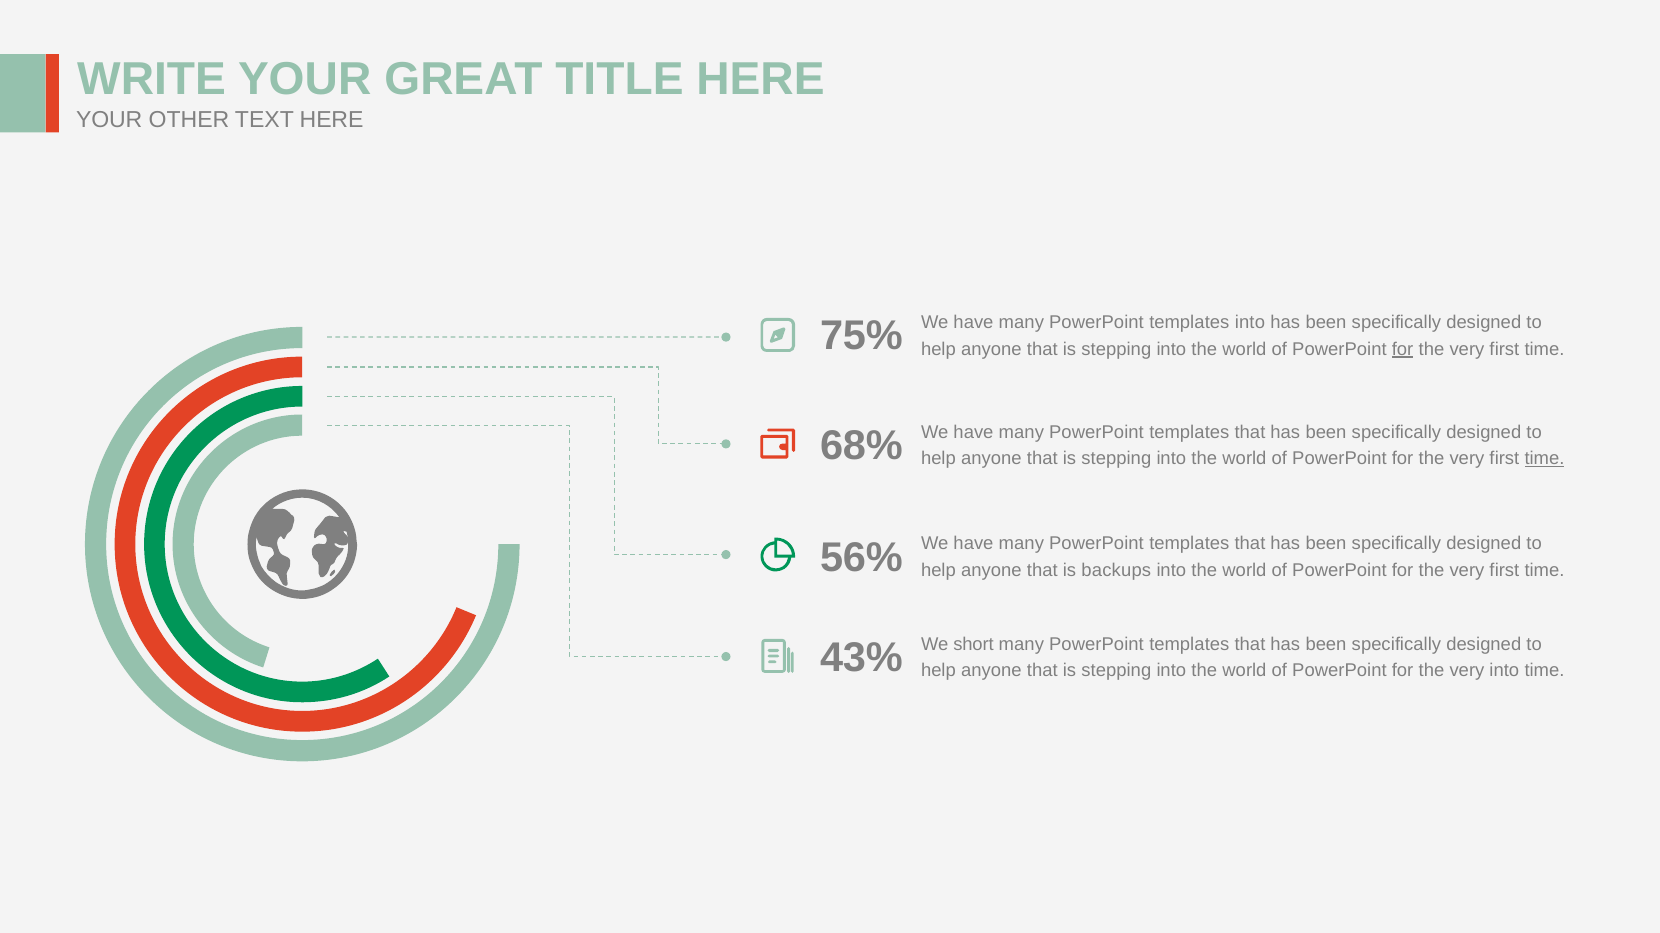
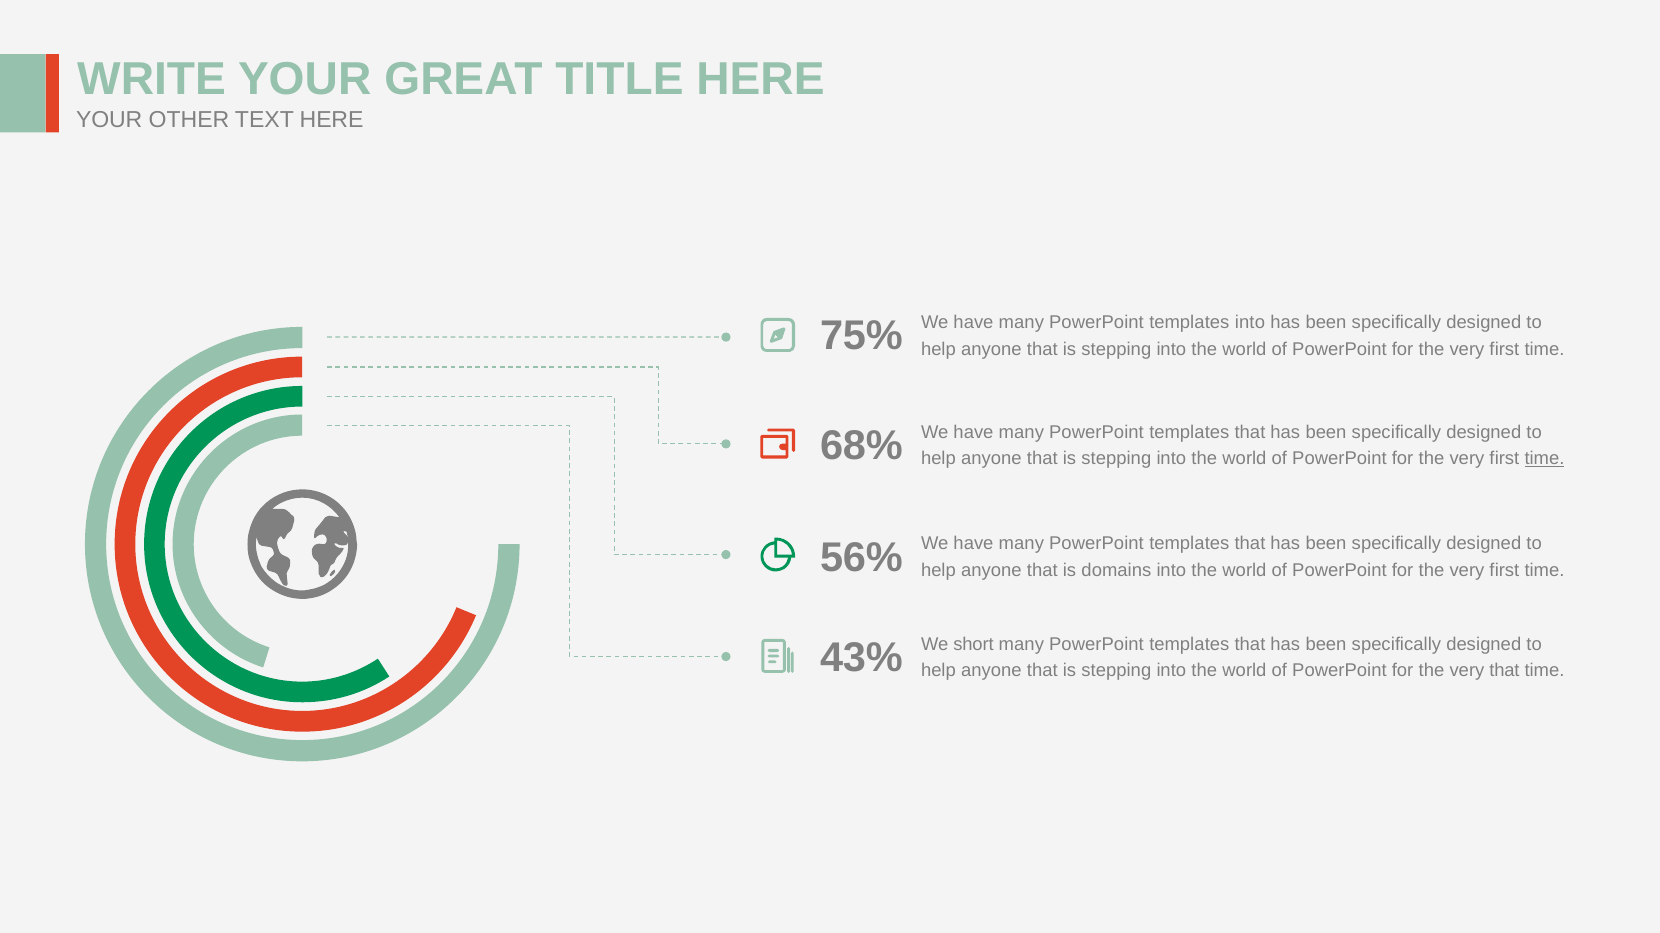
for underline: present -> none (1403, 349)
backups: backups -> domains (1116, 571)
very into: into -> that (1504, 671)
